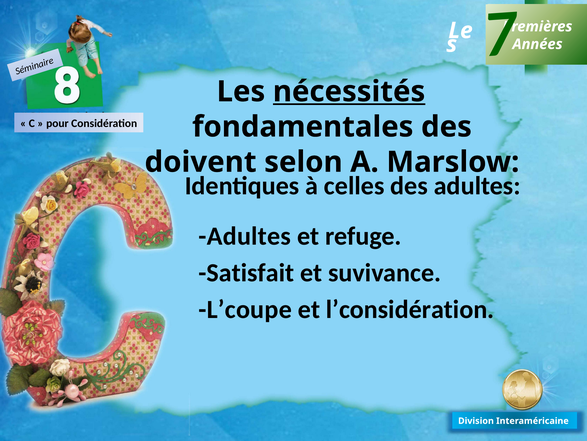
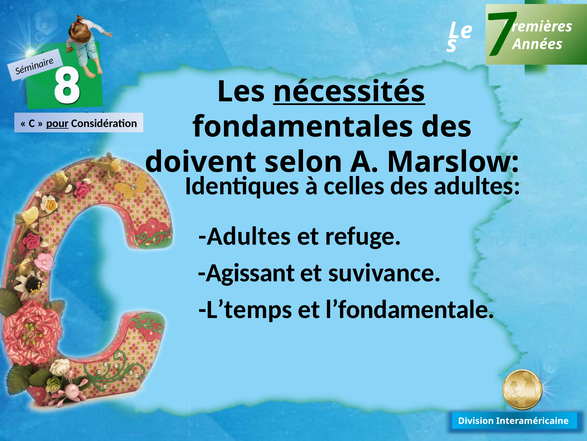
pour underline: none -> present (57, 123)
Satisfait: Satisfait -> Agissant (247, 273)
L’coupe: L’coupe -> L’temps (245, 309)
l’considération: l’considération -> l’fondamentale (410, 309)
